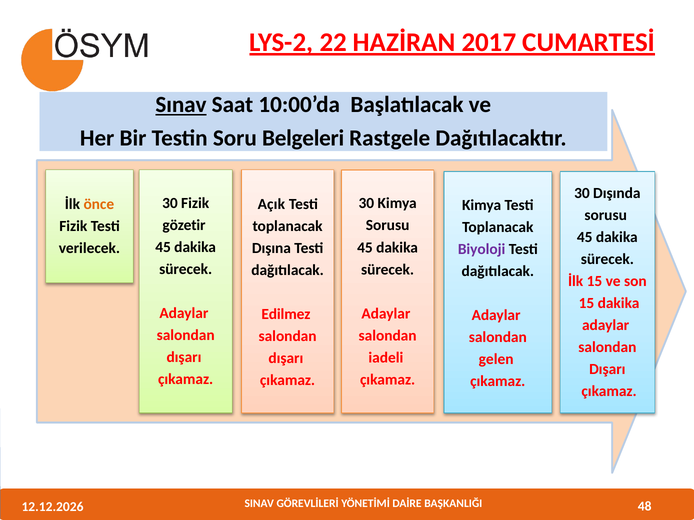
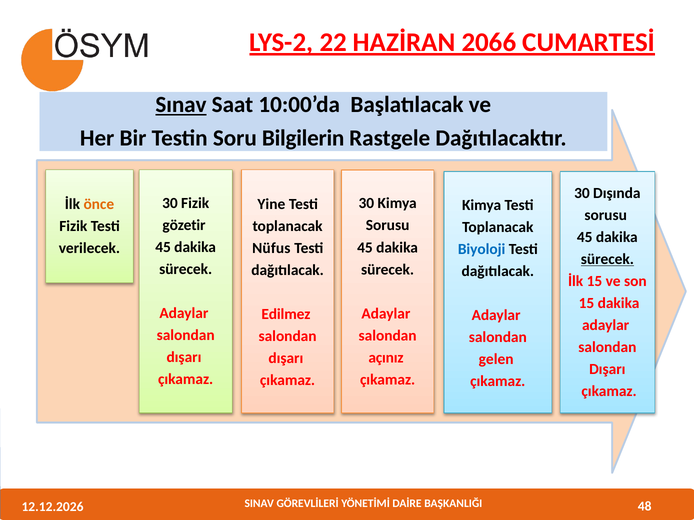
2017: 2017 -> 2066 (489, 43)
Belgeleri: Belgeleri -> Bilgilerin (303, 138)
Açık: Açık -> Yine (271, 204)
Dışına: Dışına -> Nüfus (271, 248)
Biyoloji colour: purple -> blue (482, 249)
sürecek underline: none -> present (607, 259)
iadeli: iadeli -> açınız (386, 358)
